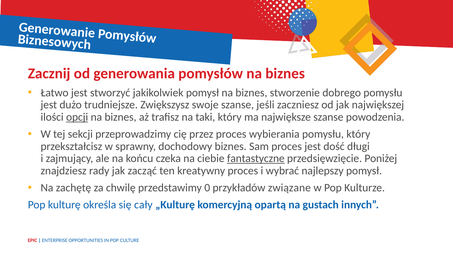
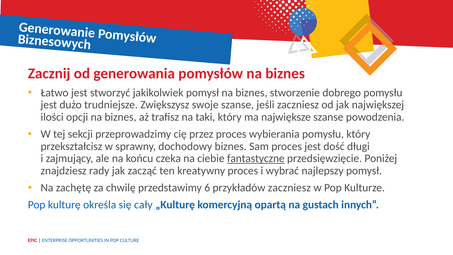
opcji underline: present -> none (77, 117)
0: 0 -> 6 (207, 188)
przykładów związane: związane -> zaczniesz (289, 188)
